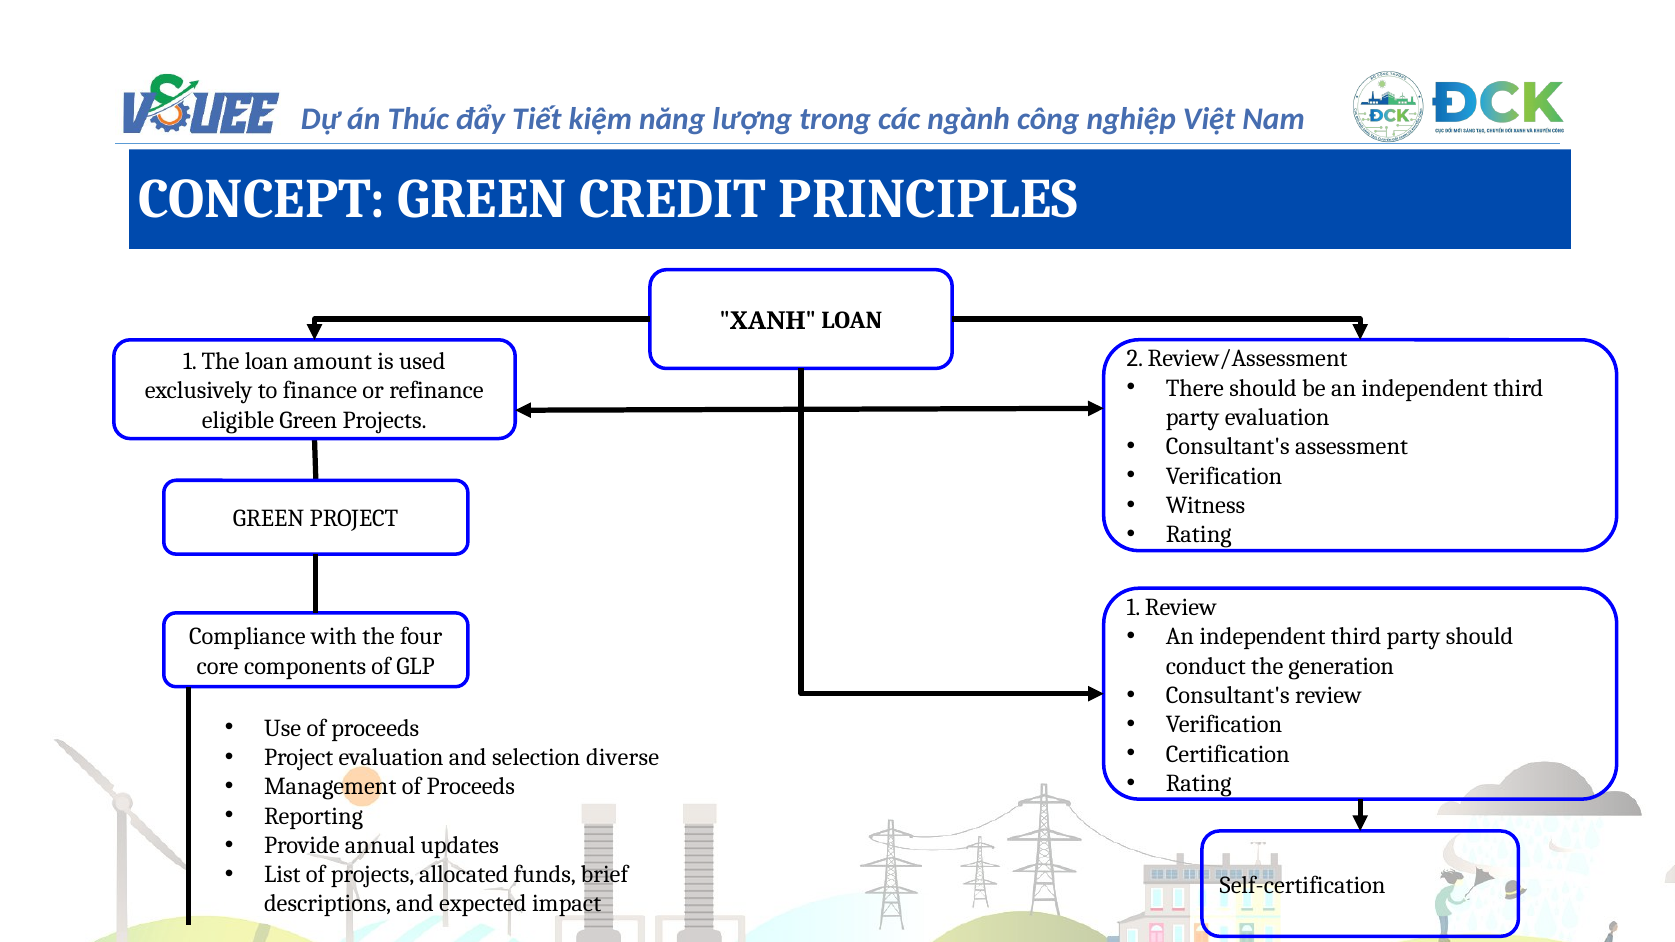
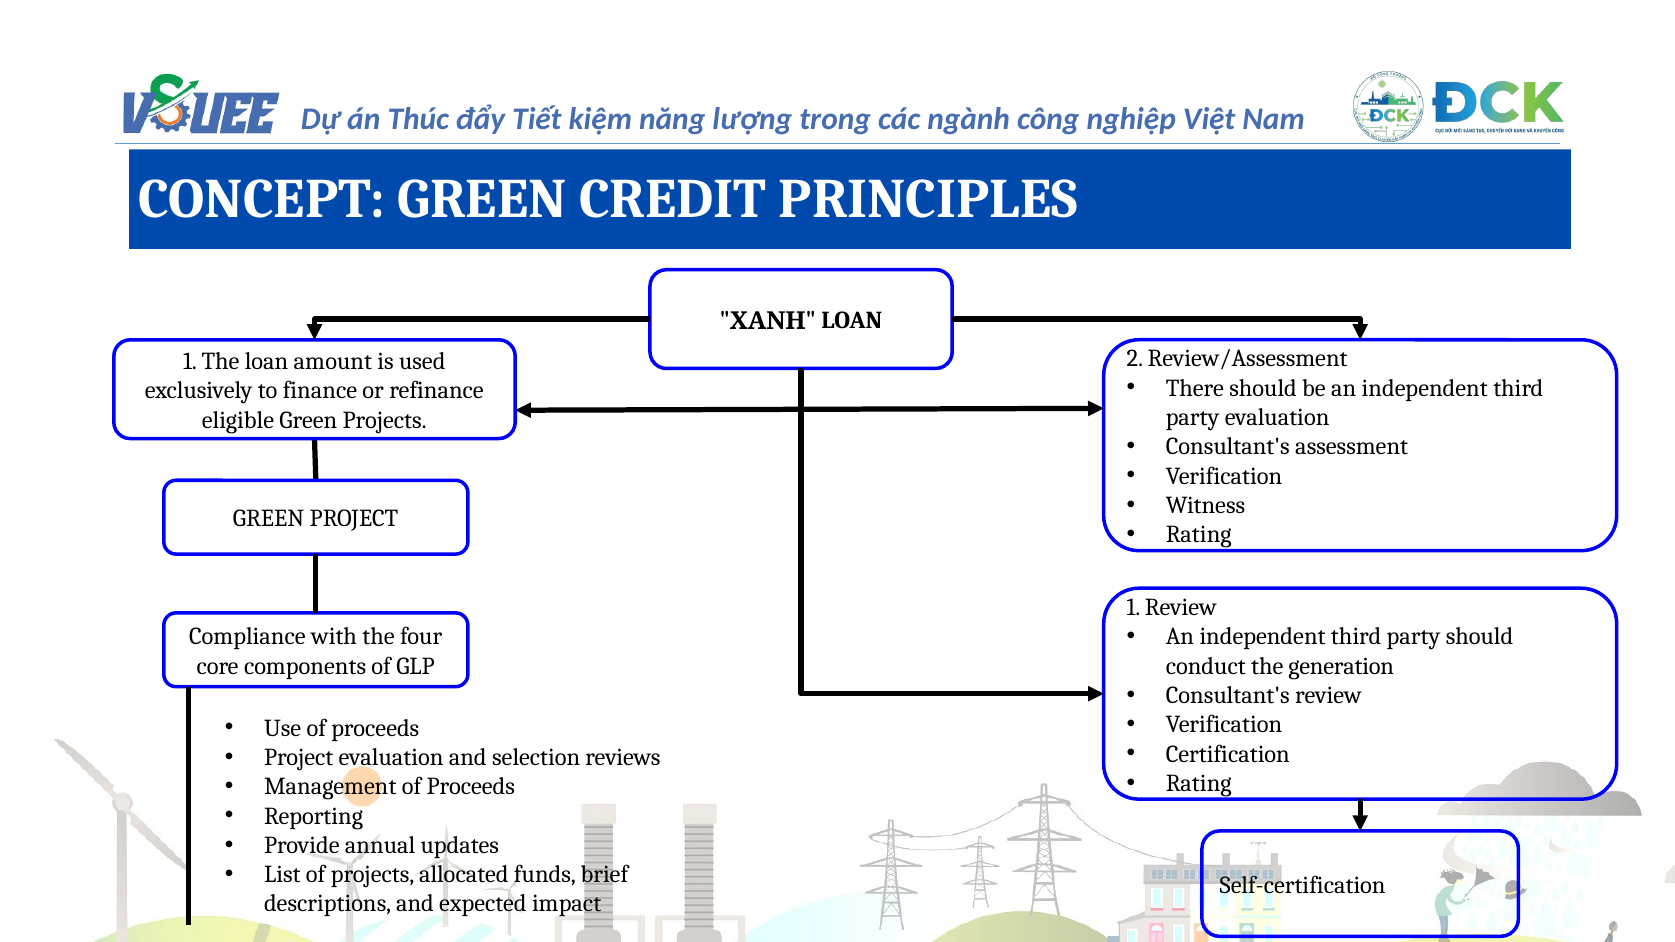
diverse: diverse -> reviews (623, 757)
